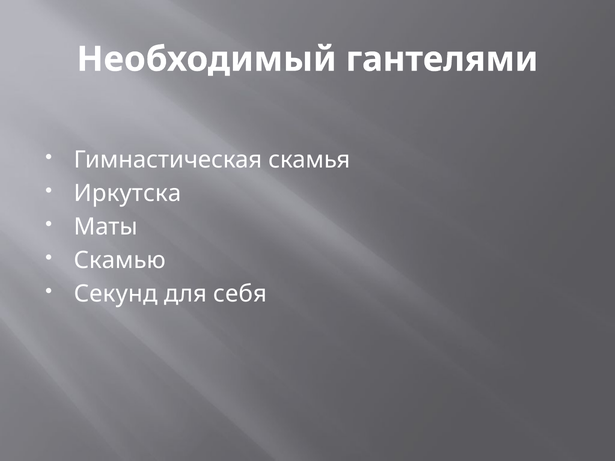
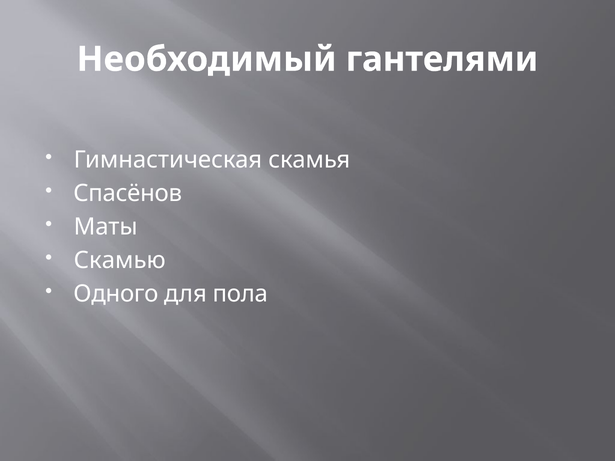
Иркутска: Иркутска -> Спасёнов (128, 194)
Секунд: Секунд -> Одного (116, 294)
себя: себя -> пола (240, 294)
